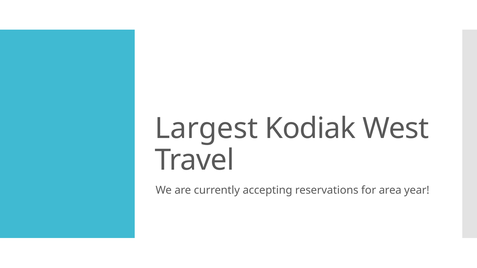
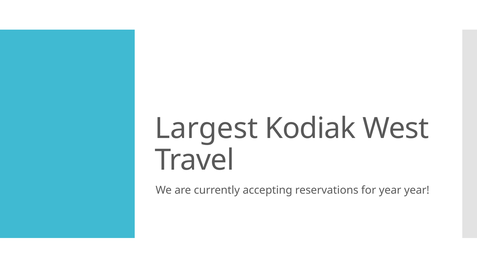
for area: area -> year (390, 190)
